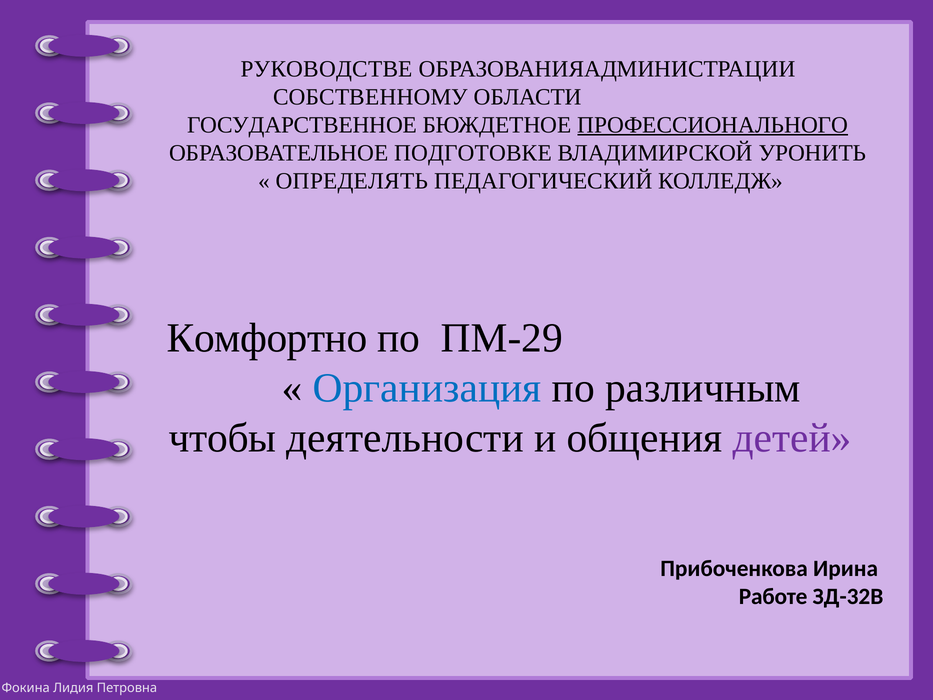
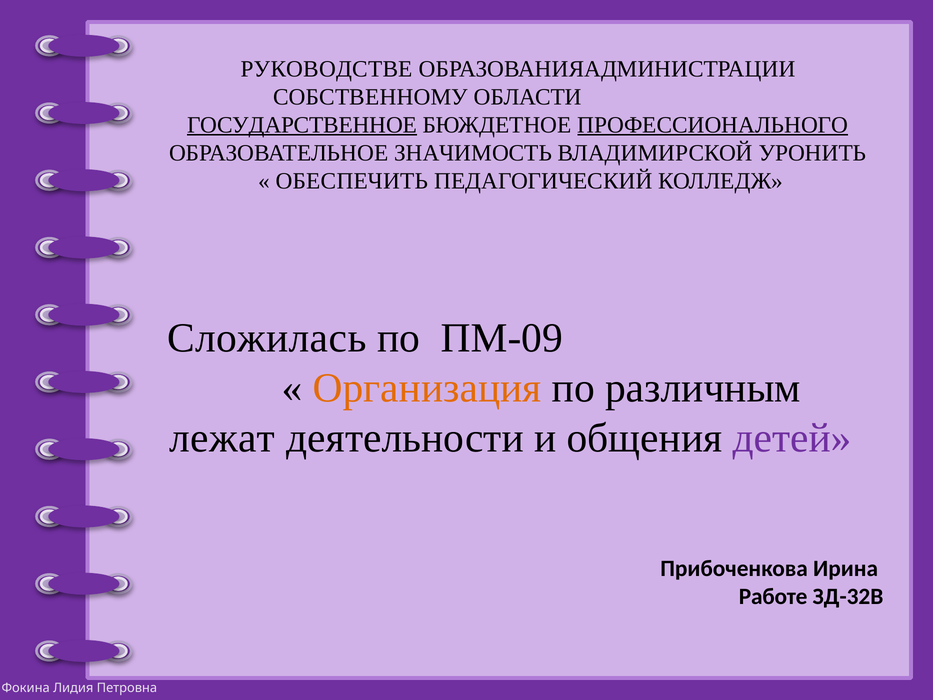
ГОСУДАРСТВЕННОЕ underline: none -> present (302, 125)
ПОДГОТОВКЕ: ПОДГОТОВКЕ -> ЗНАЧИМОСТЬ (473, 153)
ОПРЕДЕЛЯТЬ: ОПРЕДЕЛЯТЬ -> ОБЕСПЕЧИТЬ (352, 181)
Комфортно: Комфортно -> Сложилась (267, 338)
ПМ-29: ПМ-29 -> ПМ-09 (502, 338)
Организация colour: blue -> orange (427, 388)
чтобы: чтобы -> лежат (222, 438)
